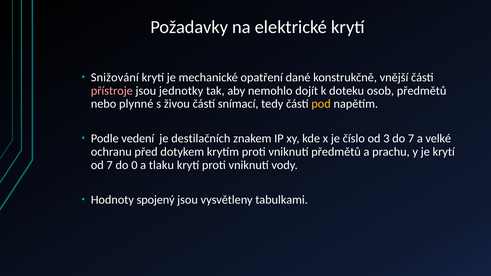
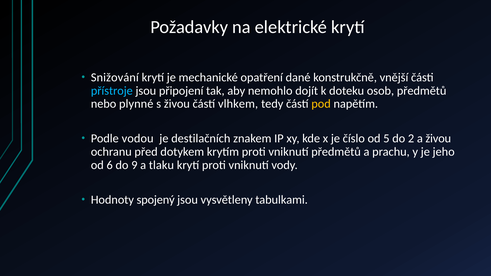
přístroje colour: pink -> light blue (112, 91)
jednotky: jednotky -> připojení (181, 91)
snímací: snímací -> vlhkem (238, 104)
vedení: vedení -> vodou (138, 139)
3: 3 -> 5 (386, 139)
do 7: 7 -> 2 (411, 139)
a velké: velké -> živou (438, 139)
je krytí: krytí -> jeho (444, 152)
od 7: 7 -> 6 (110, 165)
0: 0 -> 9 (134, 165)
